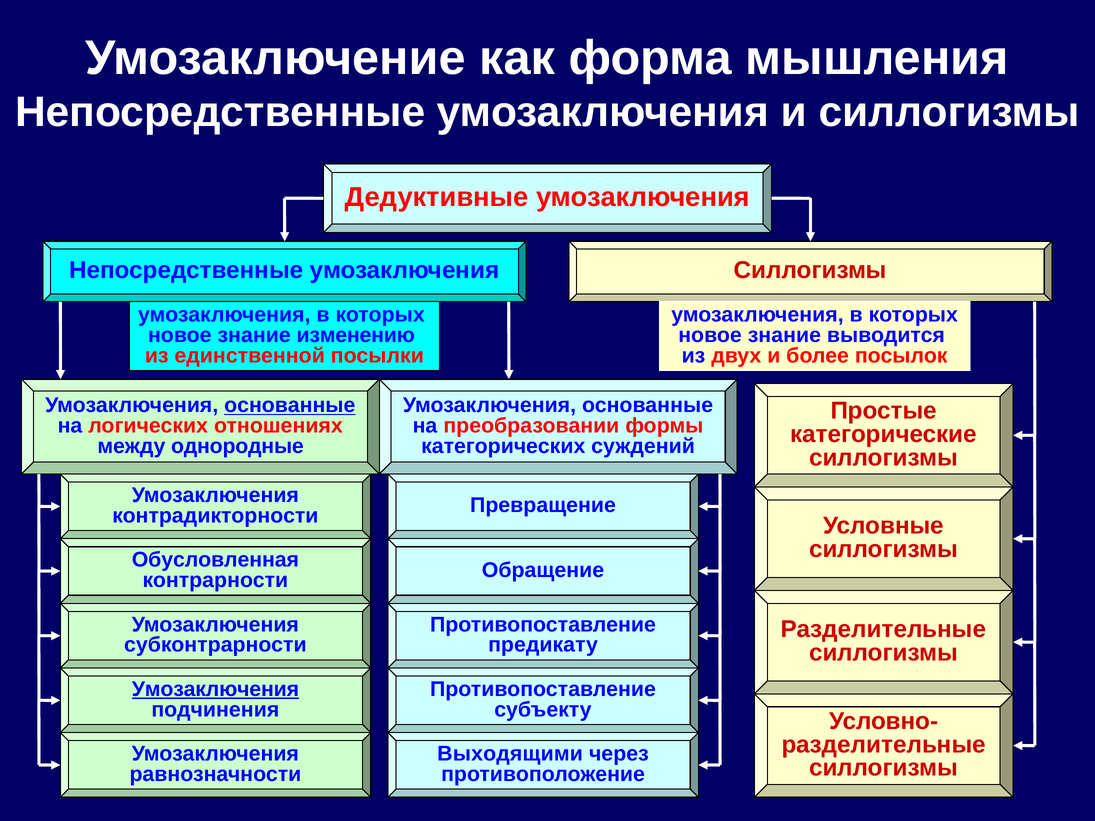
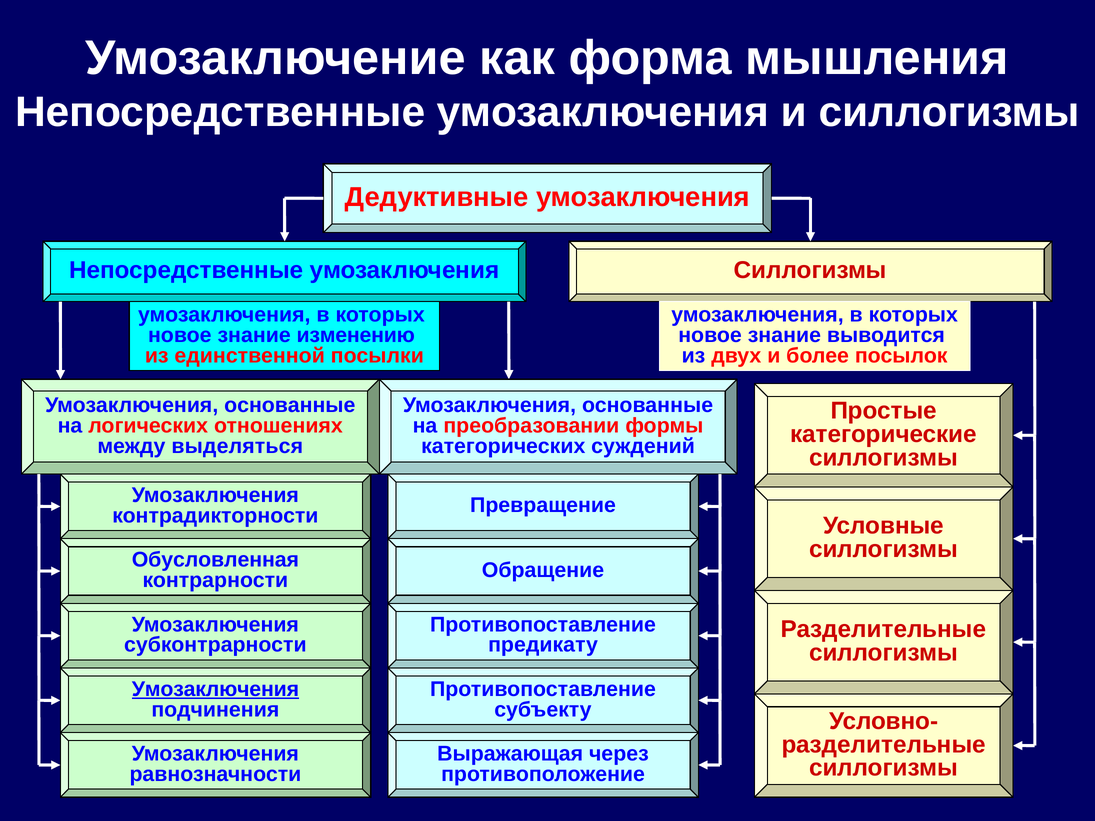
основанные underline: present -> none (290, 405)
однородные: однородные -> выделяться (237, 446)
Выходящими: Выходящими -> Выражающая (510, 754)
